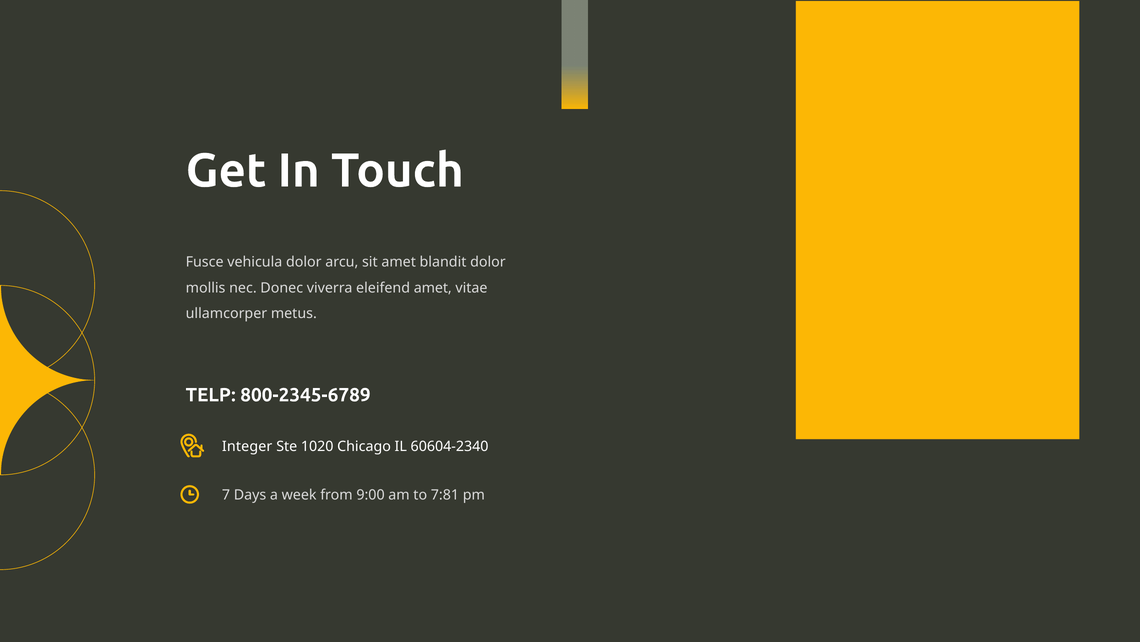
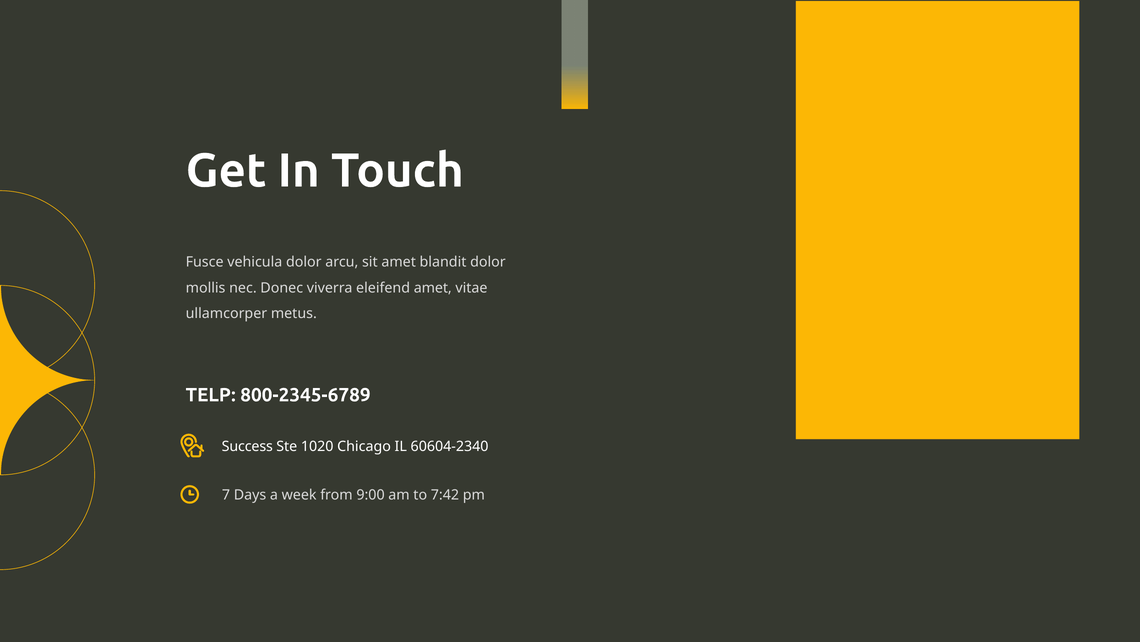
Integer: Integer -> Success (247, 446)
7:81: 7:81 -> 7:42 (445, 495)
